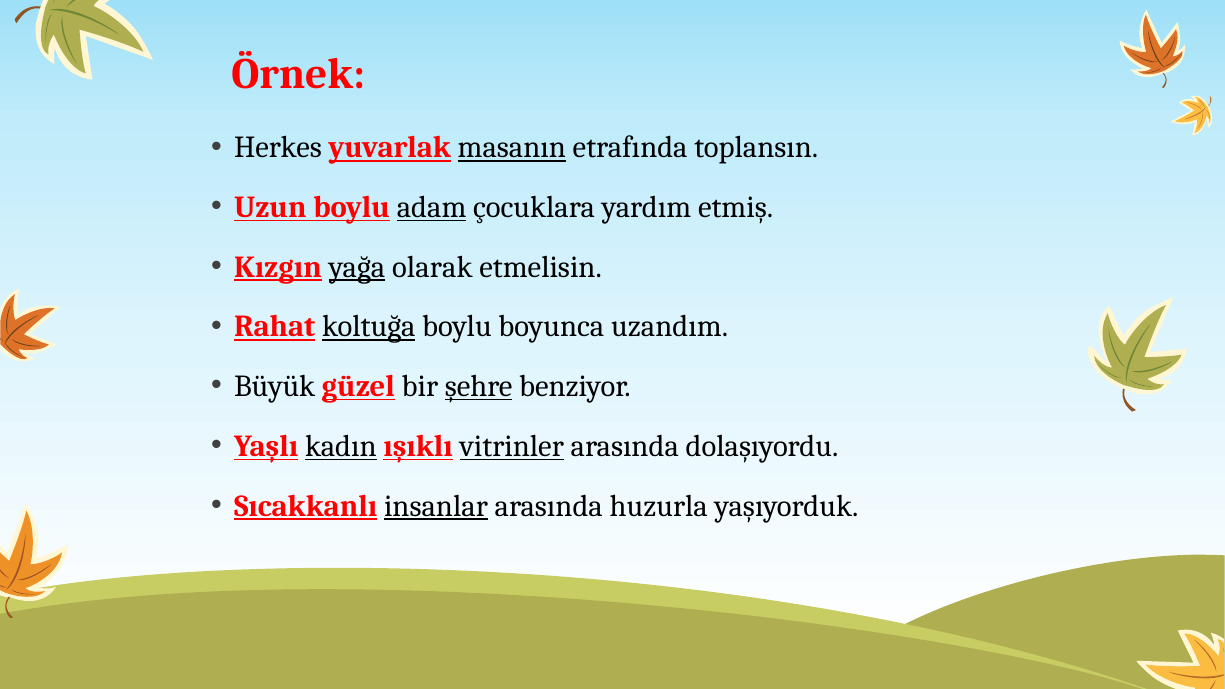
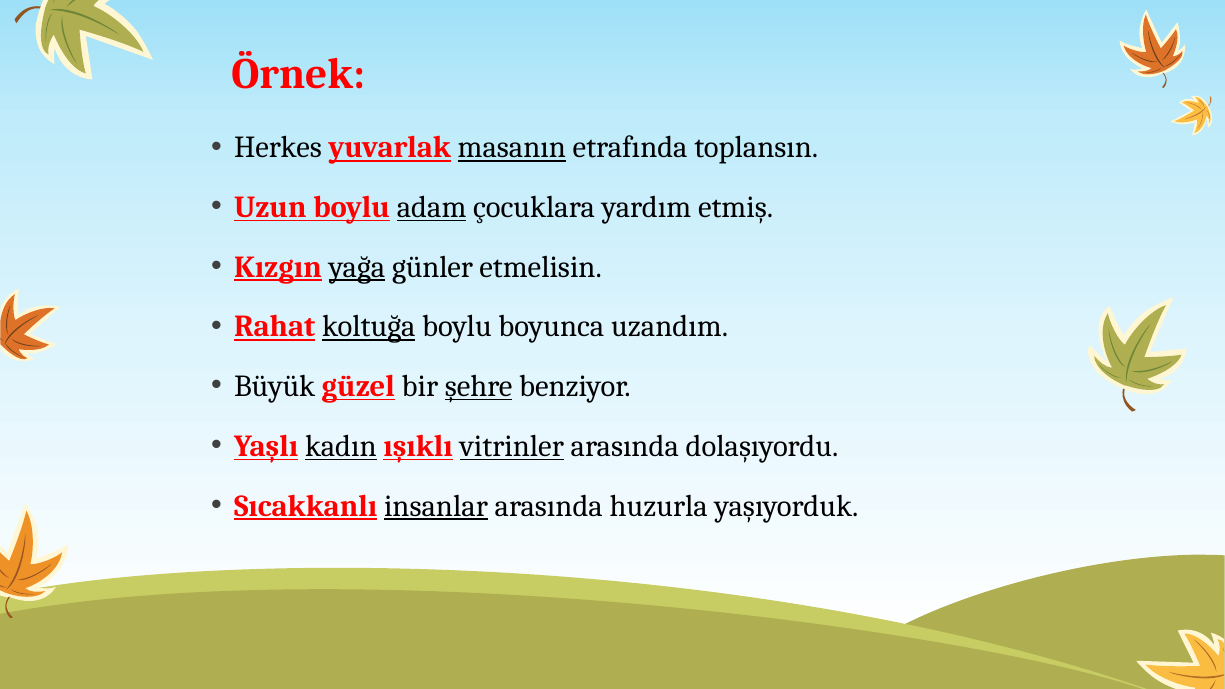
olarak: olarak -> günler (432, 267)
